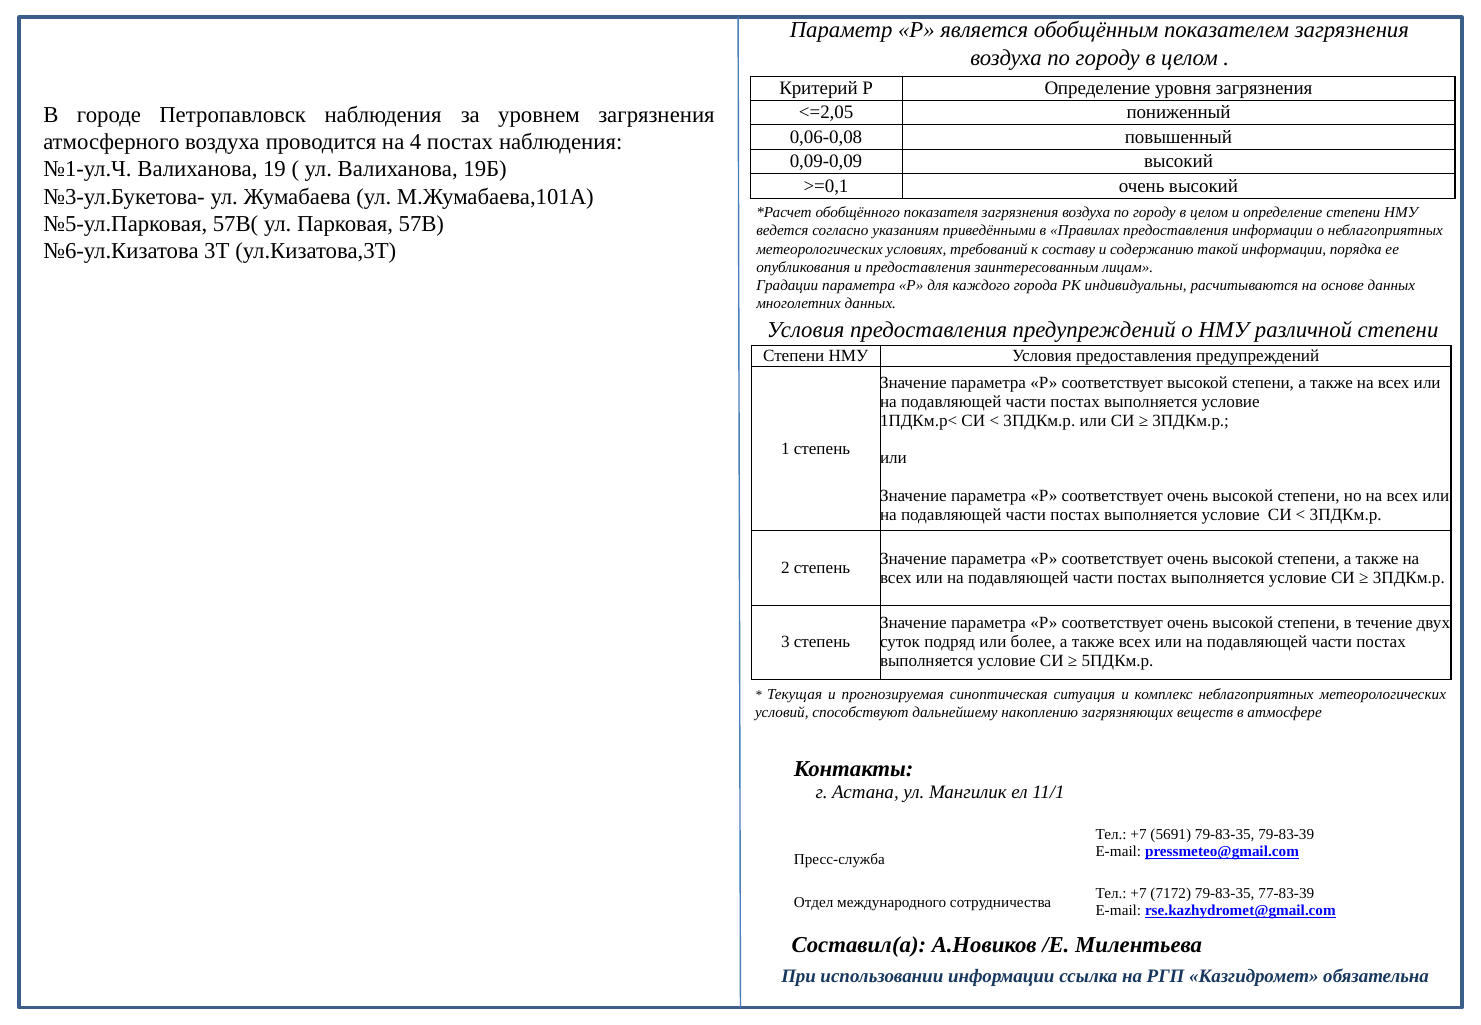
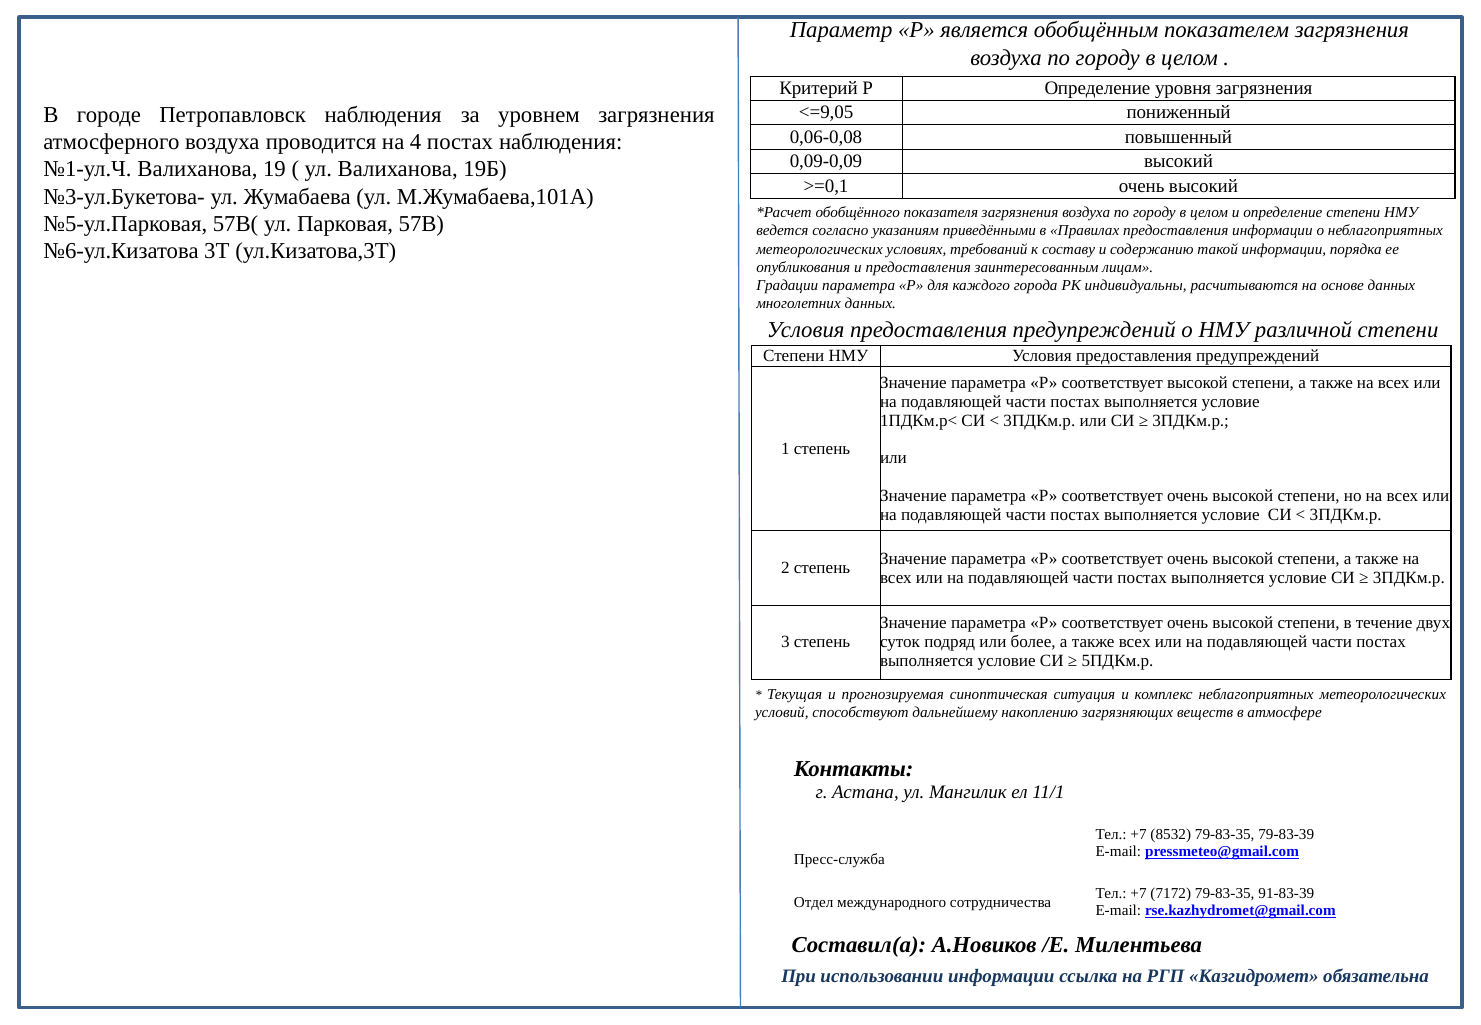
<=2,05: <=2,05 -> <=9,05 (826, 113)
5691: 5691 -> 8532 (1171, 835)
77-83-39: 77-83-39 -> 91-83-39 (1286, 894)
